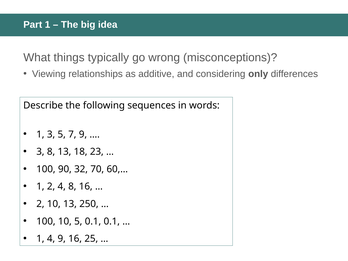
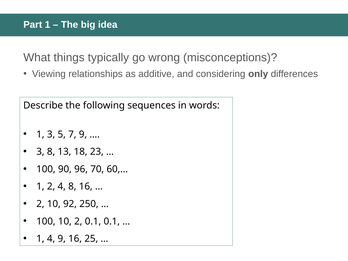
32: 32 -> 96 (81, 169)
10 13: 13 -> 92 (70, 204)
10 5: 5 -> 2 (78, 221)
